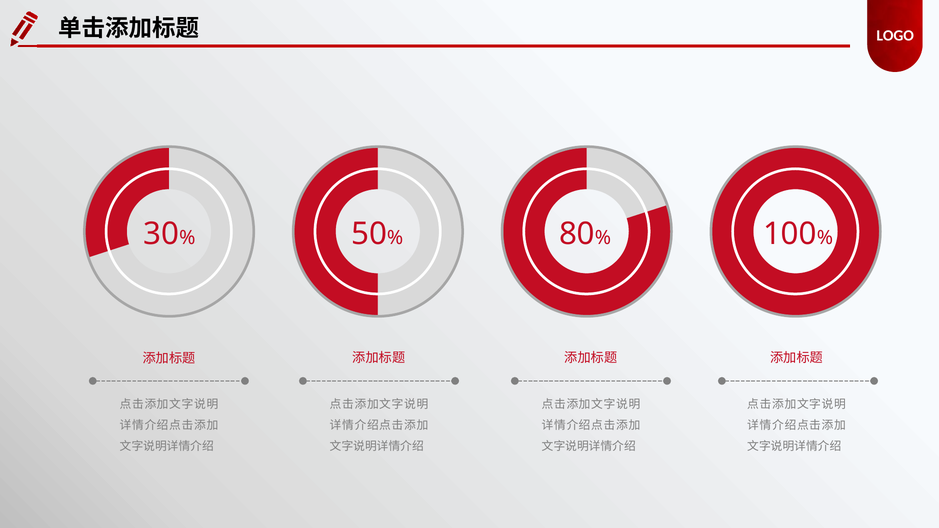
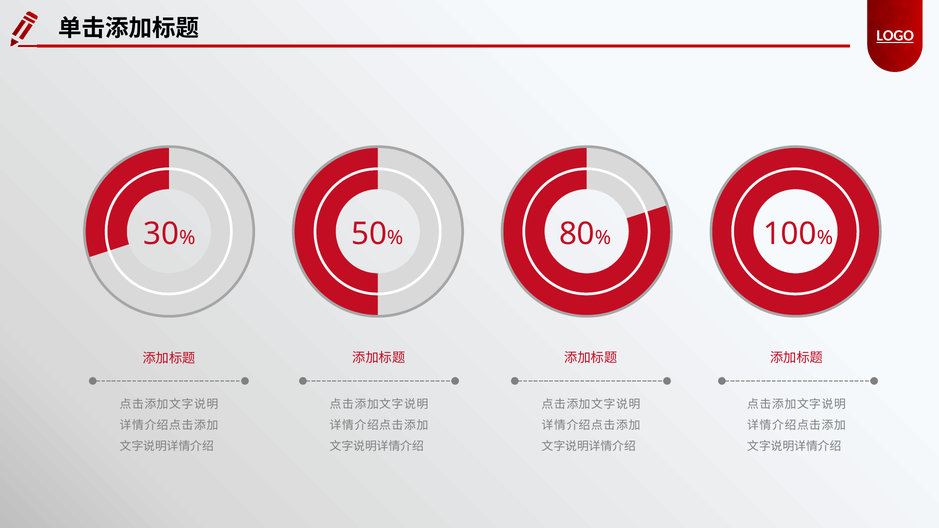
LOGO underline: none -> present (895, 36)
